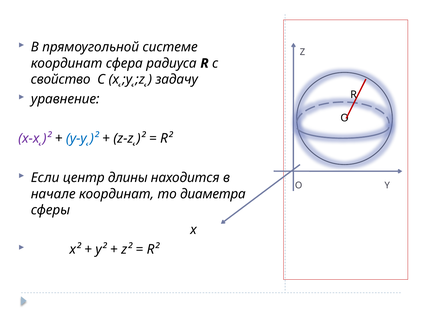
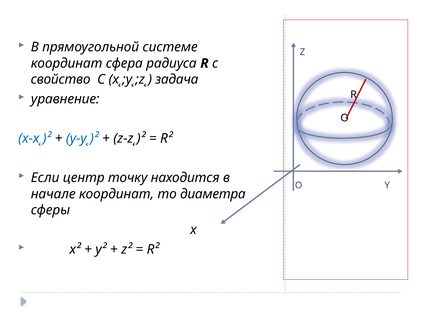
задачу: задачу -> задача (177, 80)
x-x˛)² colour: purple -> blue (35, 139)
длины: длины -> точку (128, 178)
